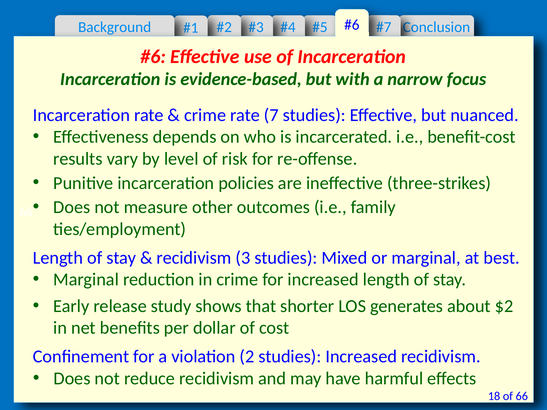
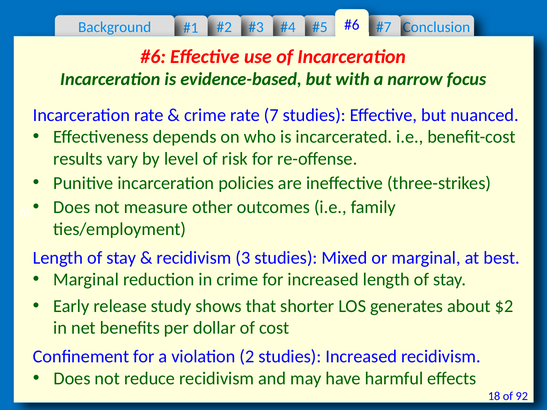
of 66: 66 -> 92 (522, 396)
